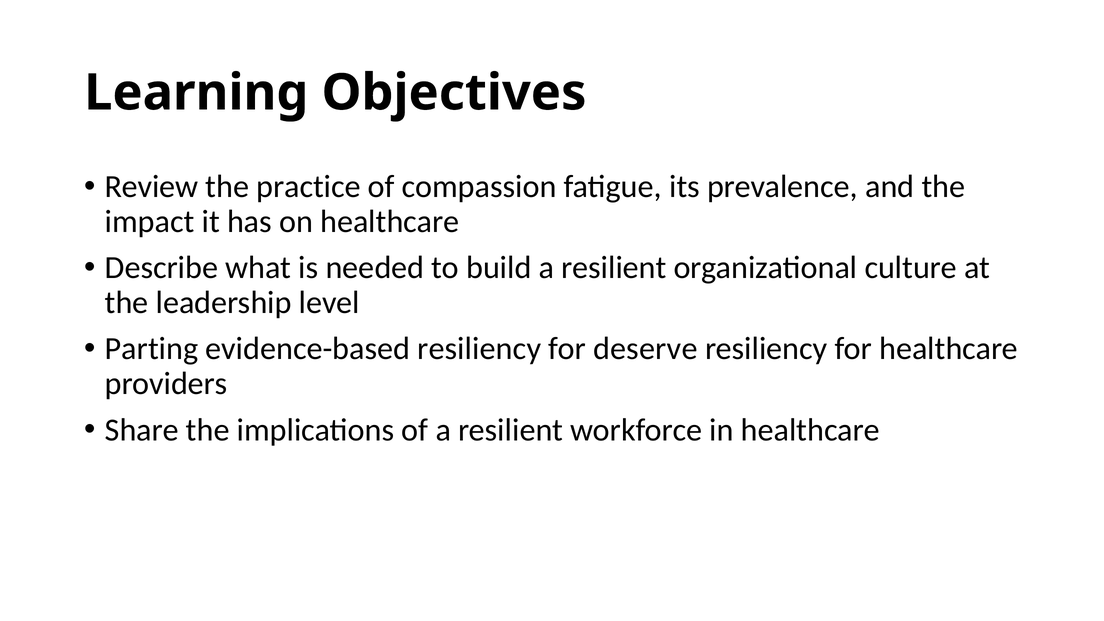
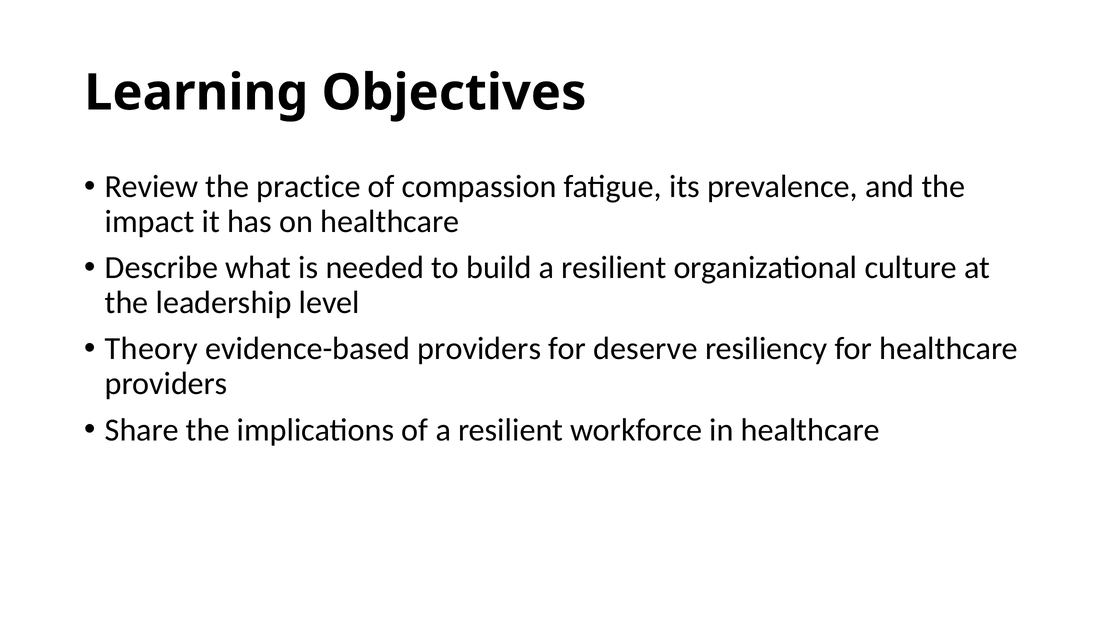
Parting: Parting -> Theory (151, 349)
evidence-based resiliency: resiliency -> providers (479, 349)
